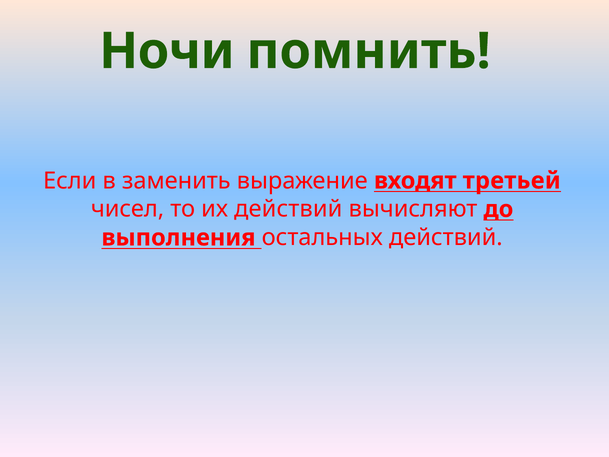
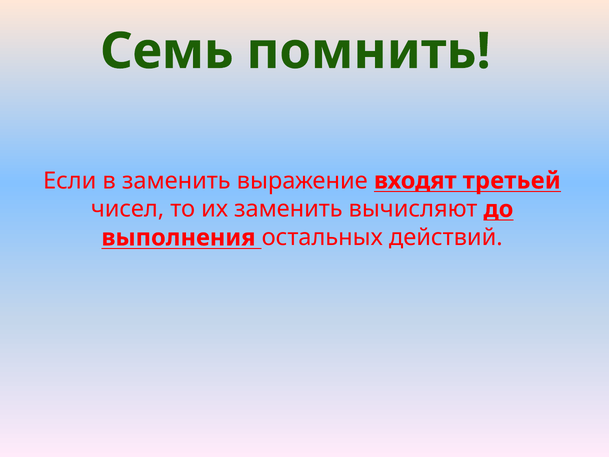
Ночи: Ночи -> Семь (167, 51)
их действий: действий -> заменить (288, 209)
